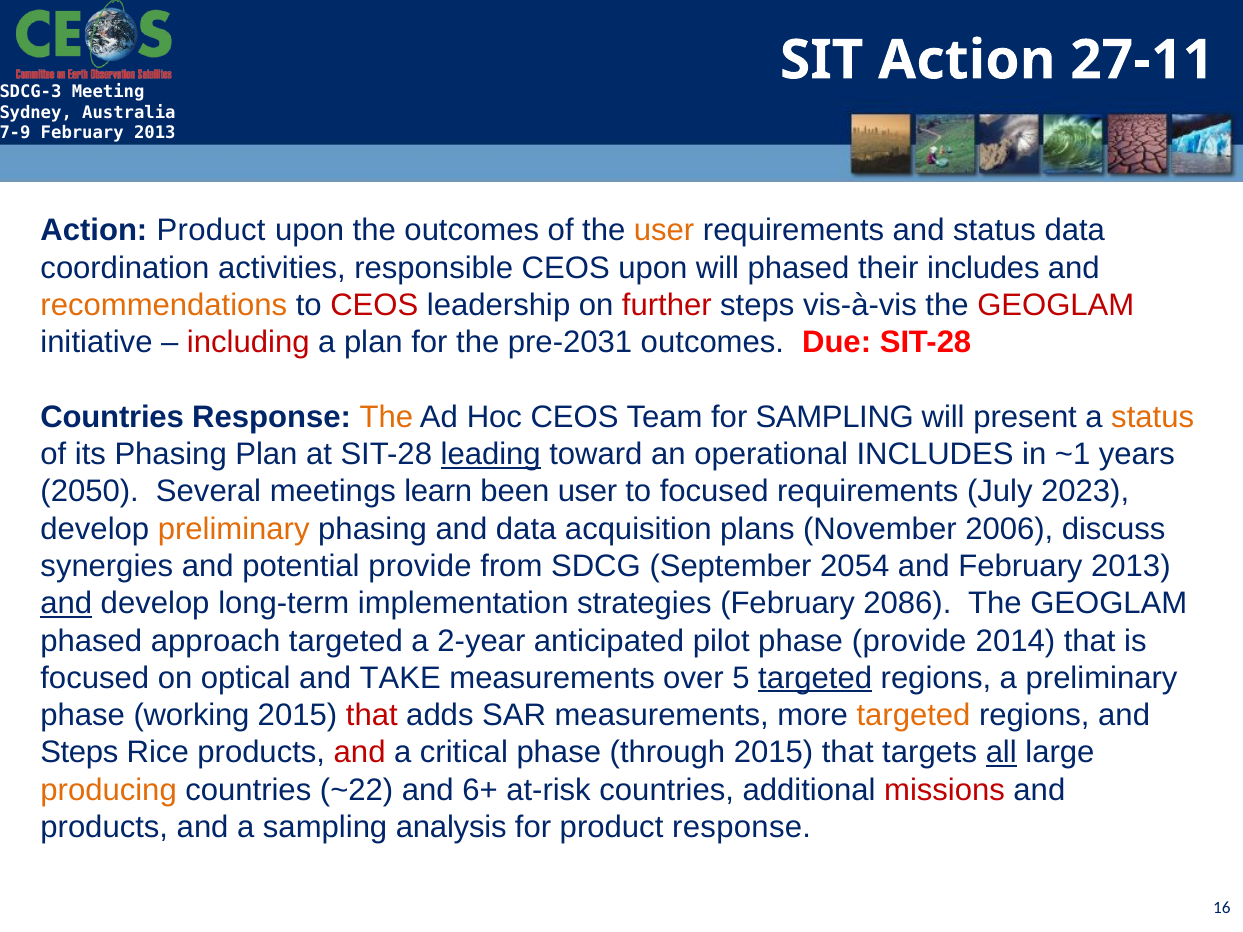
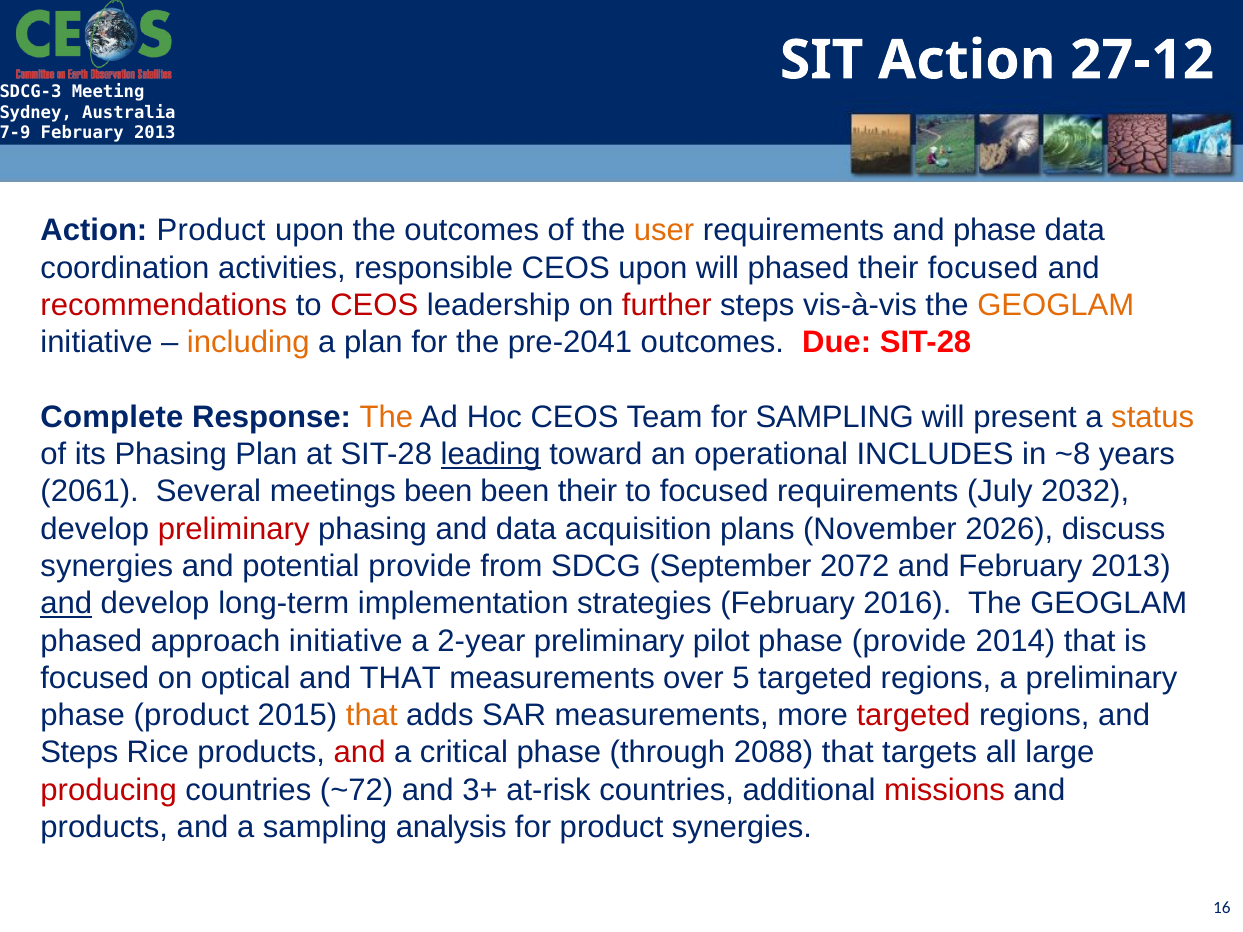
27-11: 27-11 -> 27-12 (1142, 60)
and status: status -> phase (995, 231)
their includes: includes -> focused (983, 268)
recommendations colour: orange -> red (164, 305)
GEOGLAM colour: red -> orange (1056, 305)
including colour: red -> orange (248, 343)
pre-2031: pre-2031 -> pre-2041 (570, 343)
Countries: Countries -> Complete (112, 417)
~1: ~1 -> ~8 (1073, 454)
2050: 2050 -> 2061 (90, 492)
meetings learn: learn -> been (438, 492)
been user: user -> their (588, 492)
2023: 2023 -> 2032 (1085, 492)
preliminary colour: orange -> red (234, 529)
2006: 2006 -> 2026 (1009, 529)
2054: 2054 -> 2072 (855, 566)
2086: 2086 -> 2016 (907, 604)
approach targeted: targeted -> initiative (346, 641)
2-year anticipated: anticipated -> preliminary (609, 641)
and TAKE: TAKE -> THAT (400, 678)
targeted underline: present -> none (815, 678)
phase working: working -> product (191, 716)
that colour: red -> orange (372, 716)
targeted colour: orange -> red (914, 716)
through 2015: 2015 -> 2088 (774, 753)
all underline: present -> none (1001, 753)
producing colour: orange -> red (109, 790)
~22: ~22 -> ~72 (357, 790)
6+: 6+ -> 3+ (480, 790)
product response: response -> synergies (742, 827)
